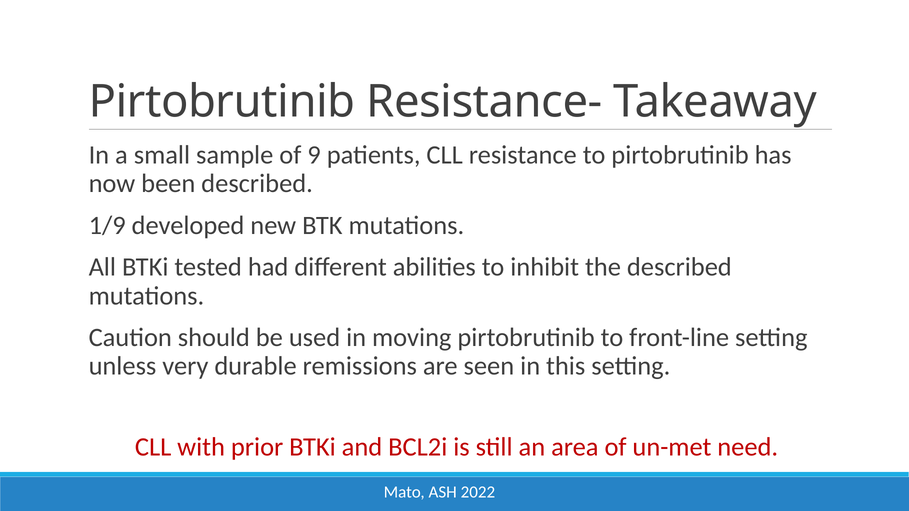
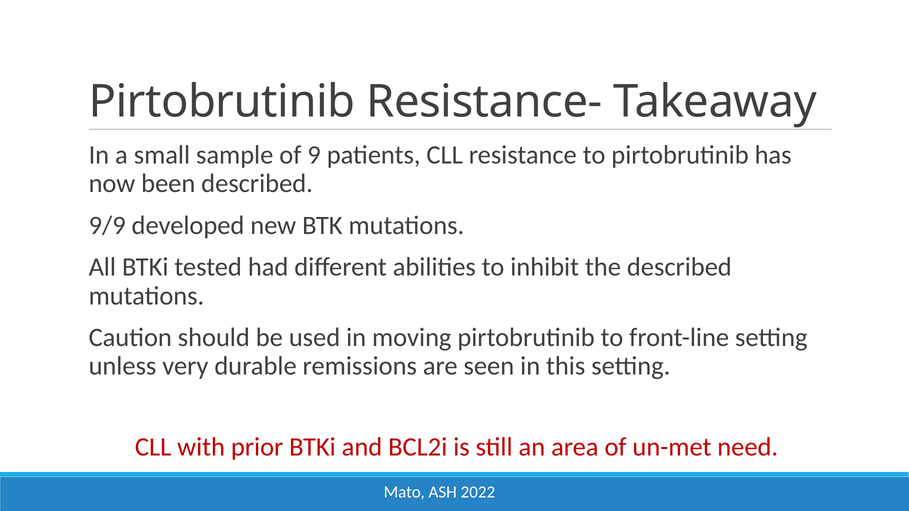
1/9: 1/9 -> 9/9 (107, 226)
